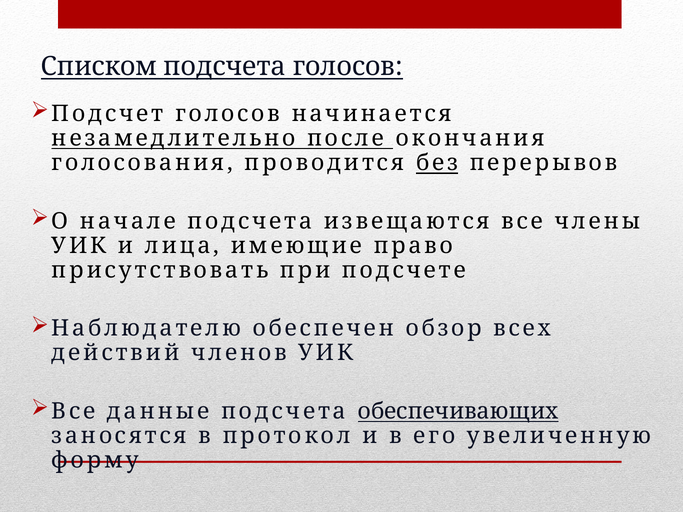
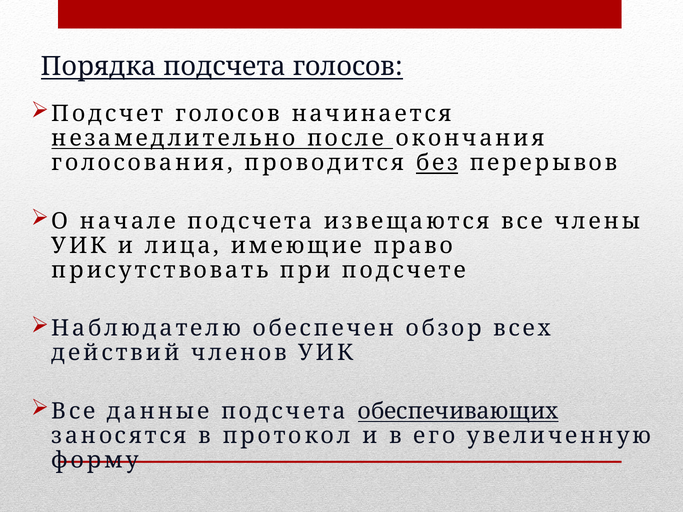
Списком: Списком -> Порядка (99, 66)
